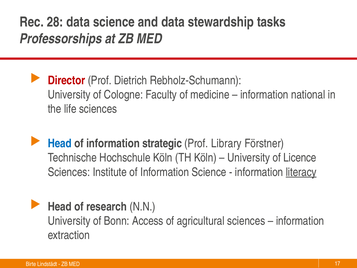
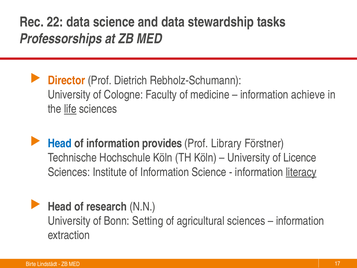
28: 28 -> 22 (55, 22)
Director colour: red -> orange (66, 80)
national: national -> achieve (308, 95)
life underline: none -> present (70, 109)
strategic: strategic -> provides (162, 143)
Access: Access -> Setting (148, 221)
